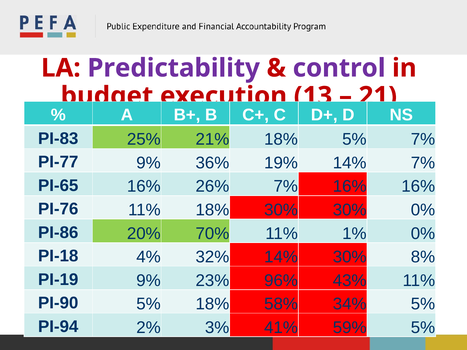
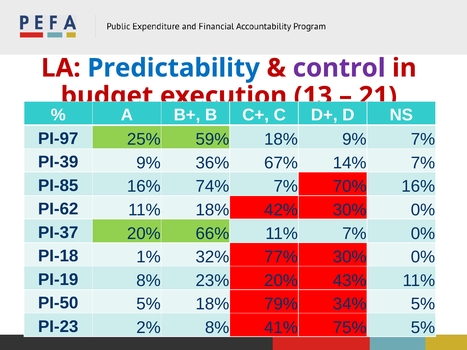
Predictability colour: purple -> blue (174, 68)
PI-83: PI-83 -> PI-97 (58, 139)
21%: 21% -> 59% (212, 140)
18% 5%: 5% -> 9% (354, 140)
PI-77: PI-77 -> PI-39 (58, 162)
19%: 19% -> 67% (281, 163)
PI-65: PI-65 -> PI-85 (58, 186)
26%: 26% -> 74% (212, 187)
7% 16%: 16% -> 70% (350, 187)
PI-76: PI-76 -> PI-62 (58, 209)
18% 30%: 30% -> 42% (281, 210)
PI-86: PI-86 -> PI-37 (58, 233)
70%: 70% -> 66% (212, 234)
11% 1%: 1% -> 7% (354, 234)
4%: 4% -> 1% (149, 257)
32% 14%: 14% -> 77% (281, 257)
8%: 8% -> 0% (423, 257)
PI-19 9%: 9% -> 8% (149, 281)
23% 96%: 96% -> 20% (281, 281)
PI-90: PI-90 -> PI-50 (58, 303)
58%: 58% -> 79% (281, 304)
PI-94: PI-94 -> PI-23 (58, 327)
2% 3%: 3% -> 8% (217, 328)
59%: 59% -> 75% (350, 328)
